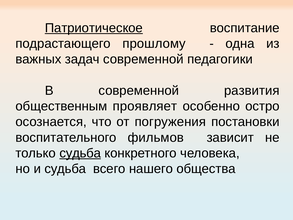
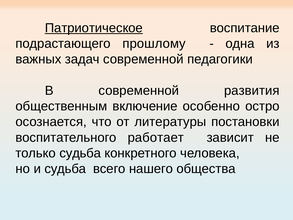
проявляет: проявляет -> включение (145, 106)
погружения: погружения -> литературы (170, 122)
фильмов: фильмов -> работает (156, 137)
судьба underline: present -> none (80, 153)
